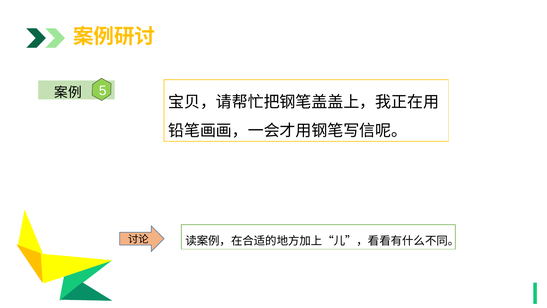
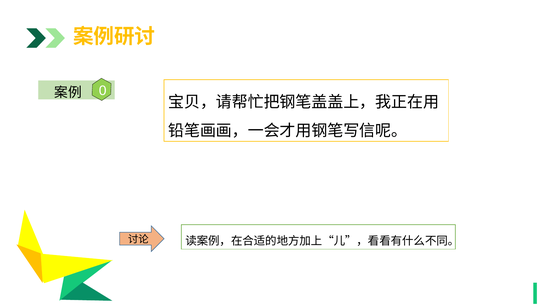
5: 5 -> 0 (103, 91)
